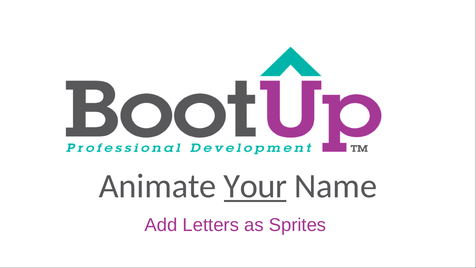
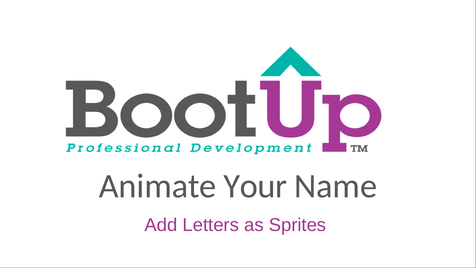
Your underline: present -> none (255, 186)
